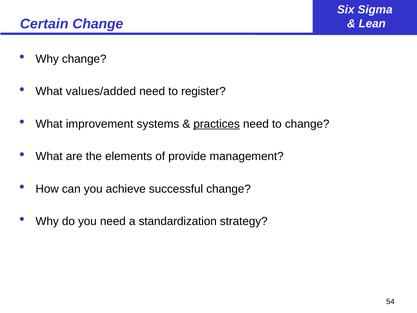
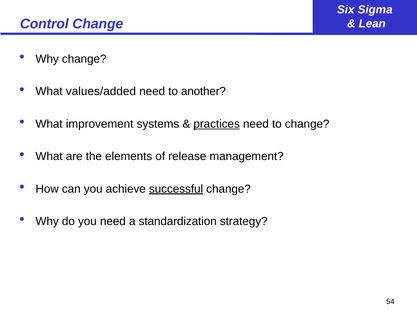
Certain: Certain -> Control (44, 24)
register: register -> another (203, 91)
provide: provide -> release (187, 156)
successful underline: none -> present (176, 189)
